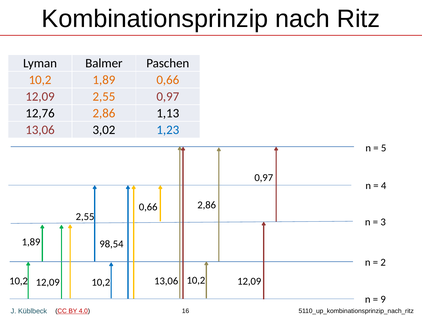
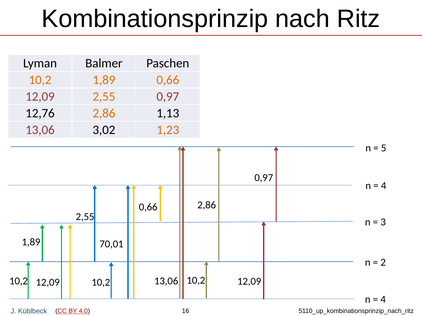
1,23 colour: blue -> orange (168, 130)
98,54: 98,54 -> 70,01 (111, 244)
9: 9 -> 4 (383, 300)
